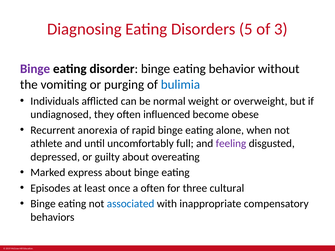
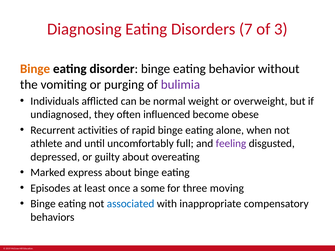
5: 5 -> 7 (246, 29)
Binge colour: purple -> orange (35, 69)
bulimia colour: blue -> purple (180, 85)
anorexia: anorexia -> activities (98, 130)
a often: often -> some (153, 188)
cultural: cultural -> moving (227, 188)
